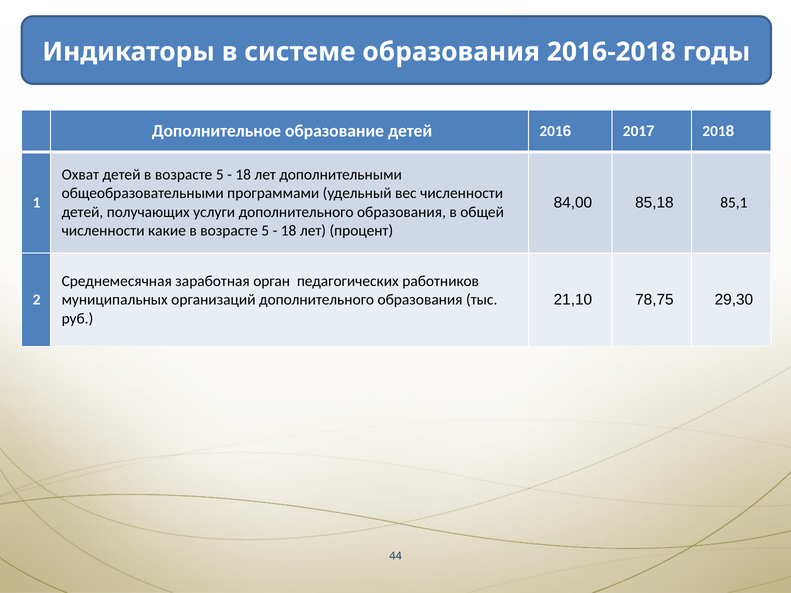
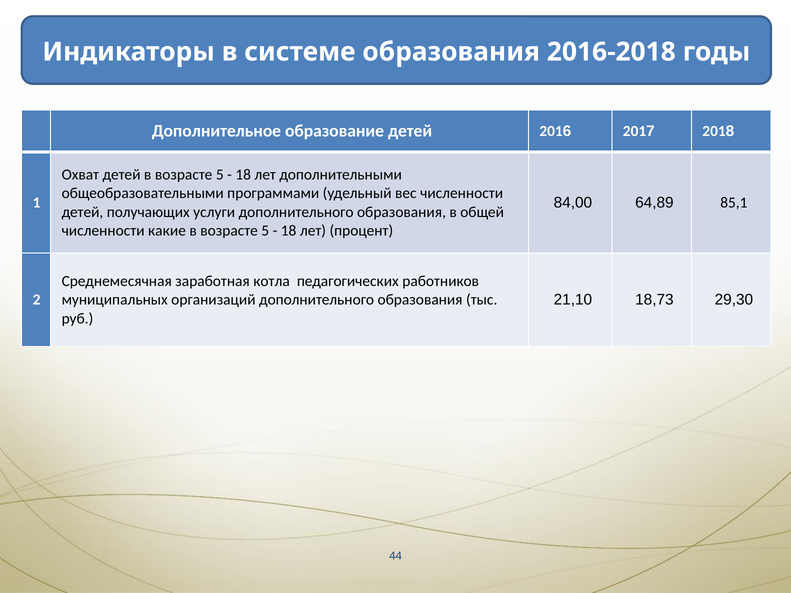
85,18: 85,18 -> 64,89 (654, 203)
орган: орган -> котла (272, 281)
78,75: 78,75 -> 18,73 (654, 300)
